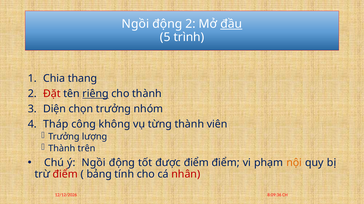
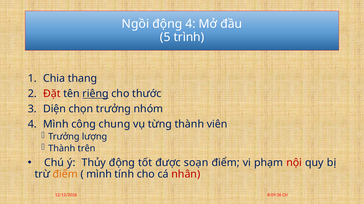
động 2: 2 -> 4 (190, 24)
đầu underline: present -> none (231, 24)
cho thành: thành -> thước (147, 94)
Tháp: Tháp -> Mình (56, 125)
không: không -> chung (114, 125)
ý Ngồi: Ngồi -> Thủy (94, 163)
được điểm: điểm -> soạn (196, 163)
nội colour: orange -> red (294, 163)
điểm colour: red -> orange (65, 175)
bảng: bảng -> mình (99, 175)
